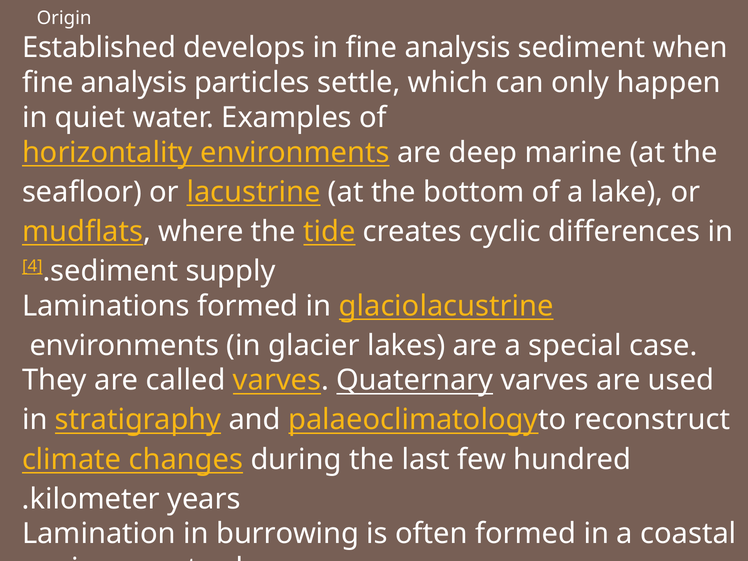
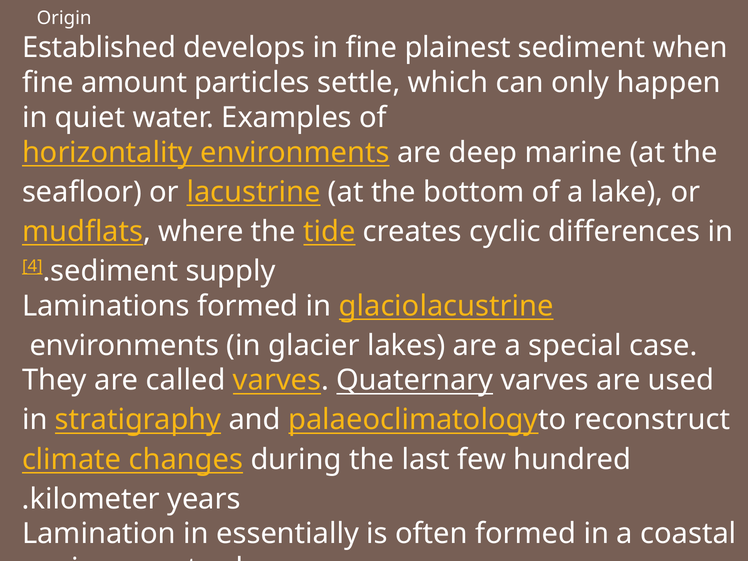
in fine analysis: analysis -> plainest (458, 48)
analysis: analysis -> amount (134, 83)
burrowing: burrowing -> essentially (288, 534)
